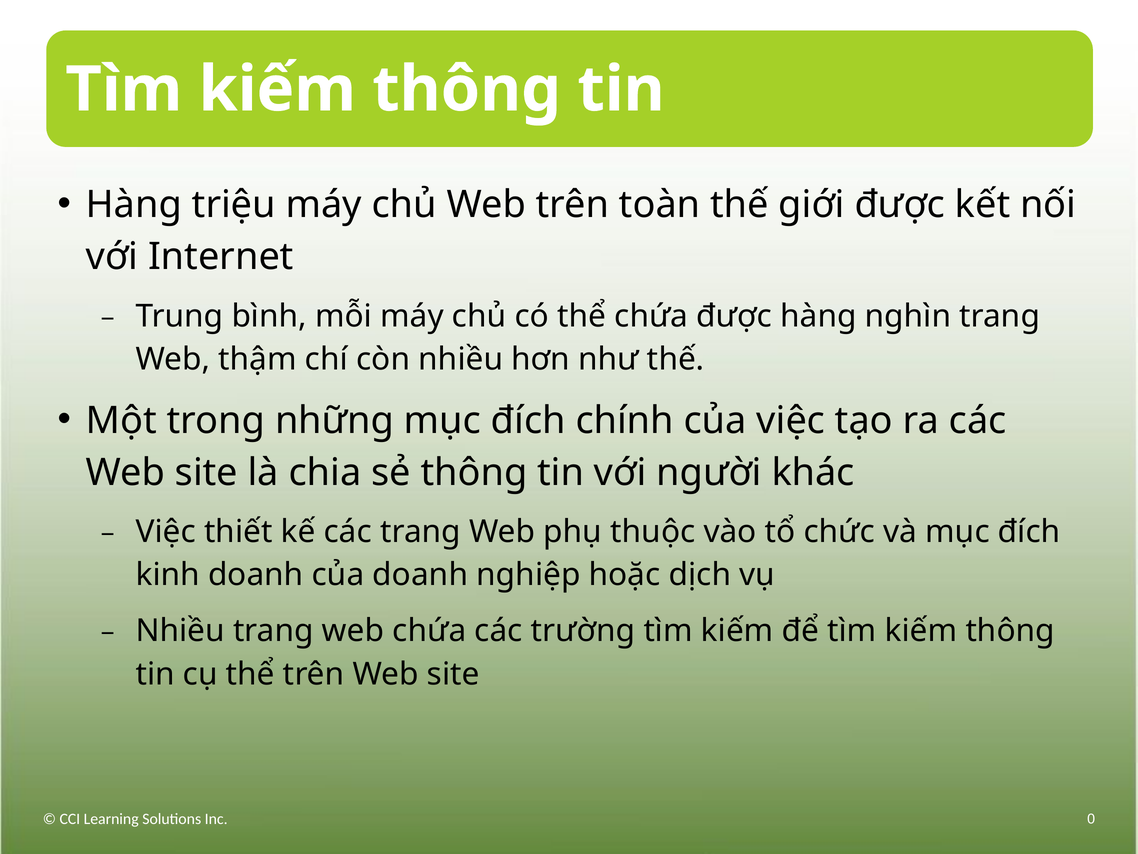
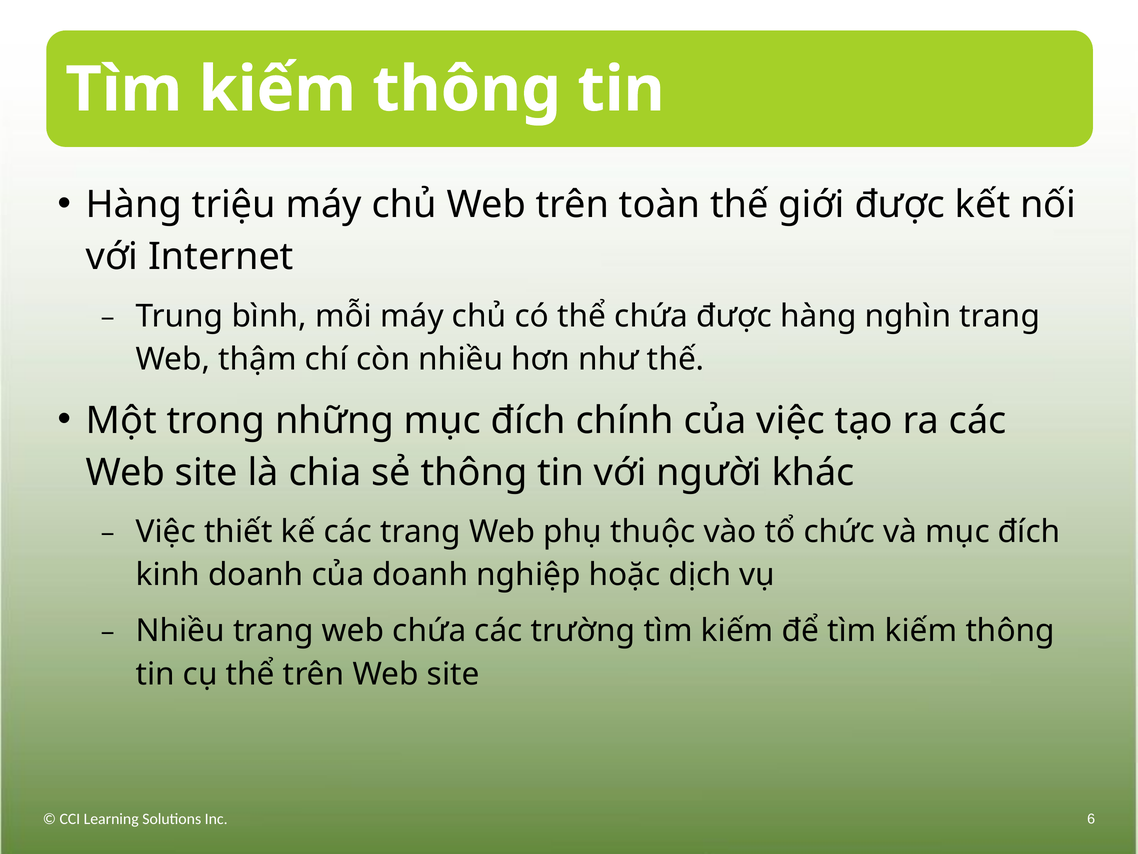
0: 0 -> 6 (1091, 819)
